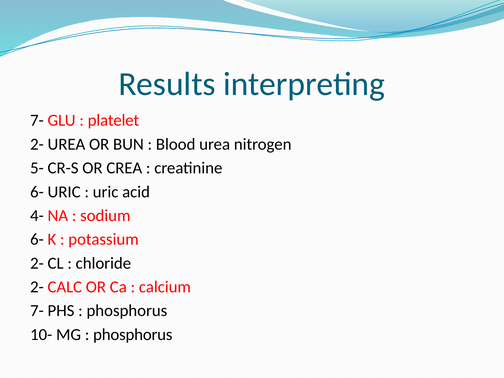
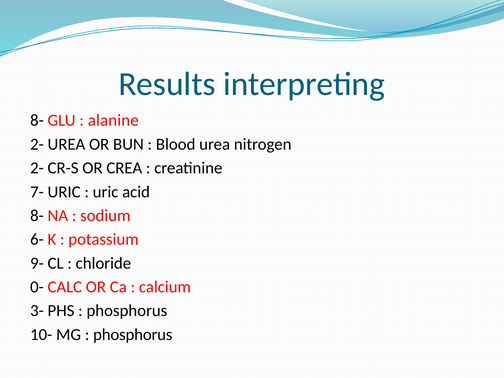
7-: 7- -> 8- (37, 120)
platelet: platelet -> alanine (113, 120)
5-: 5- -> 2- (37, 168)
6-: 6- -> 7- (37, 192)
4-: 4- -> 8- (37, 216)
2-: 2- -> 9- (37, 263)
2-: 2- -> 0- (37, 287)
7-: 7- -> 3- (37, 311)
